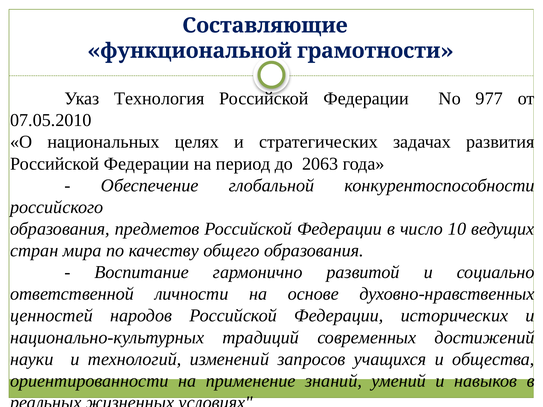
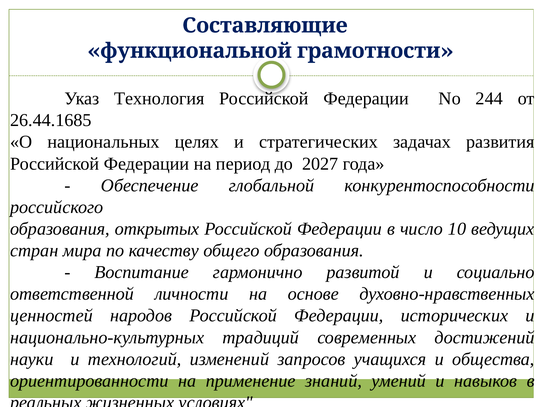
977: 977 -> 244 (489, 99)
07.05.2010: 07.05.2010 -> 26.44.1685 (51, 120)
2063: 2063 -> 2027 (320, 164)
образования предметов: предметов -> открытых (157, 229)
